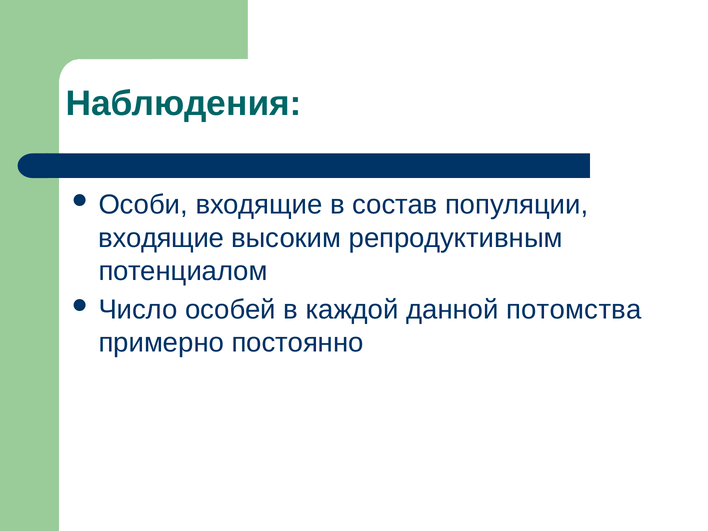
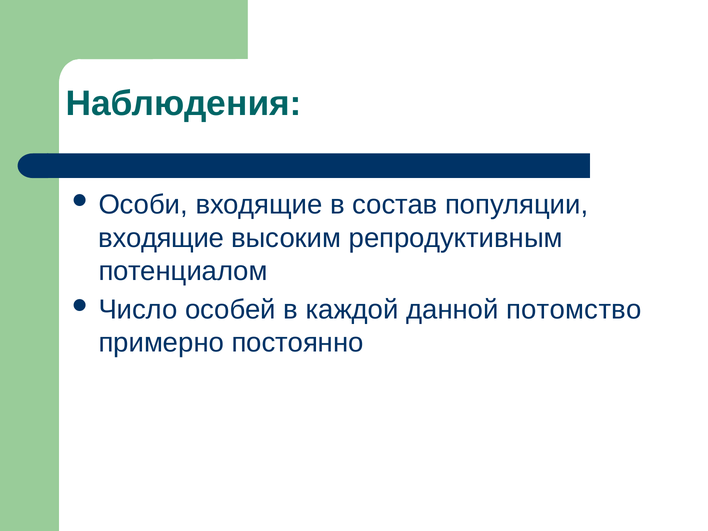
потомства: потомства -> потомство (574, 310)
